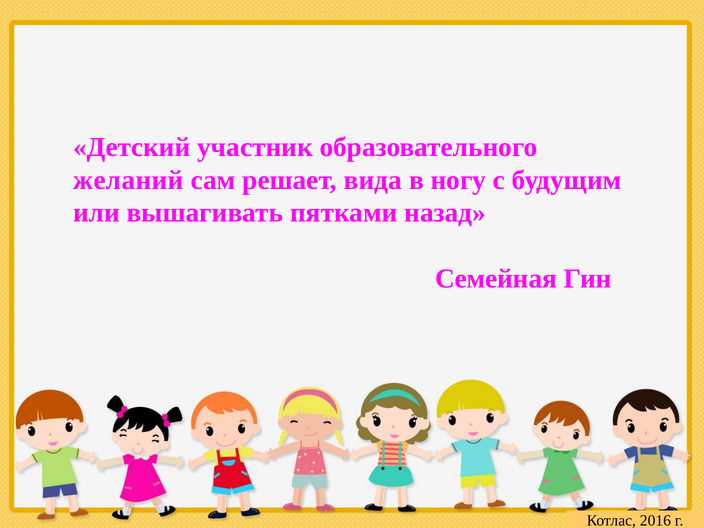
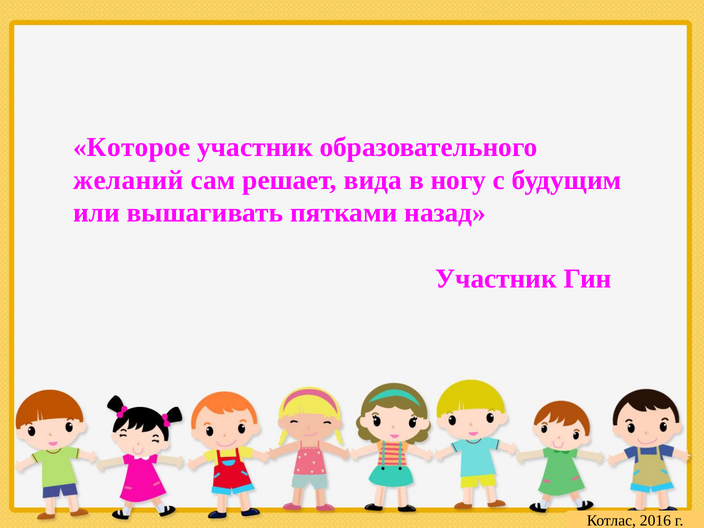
Детский: Детский -> Которое (132, 147)
Семейная: Семейная -> Участник (496, 279)
